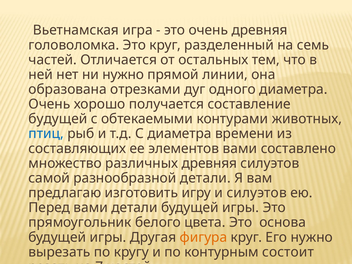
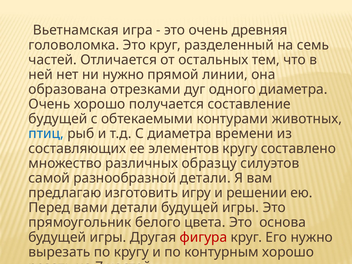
элементов вами: вами -> кругу (240, 149)
различных древняя: древняя -> образцу (209, 163)
и силуэтов: силуэтов -> решении (257, 193)
фигура colour: orange -> red (203, 237)
контурным состоит: состоит -> хорошо (288, 252)
